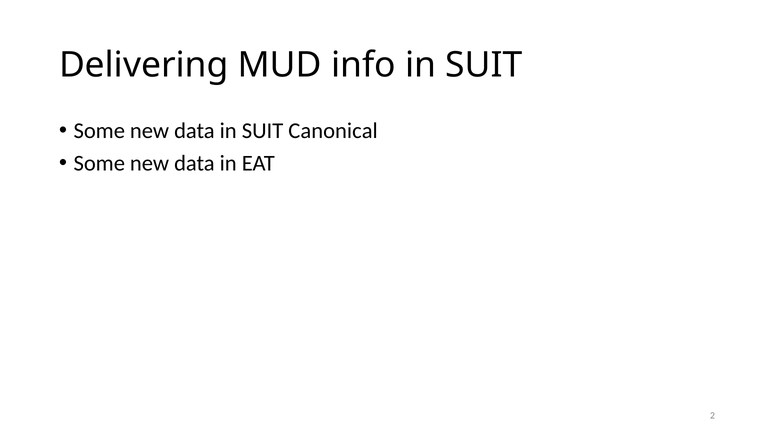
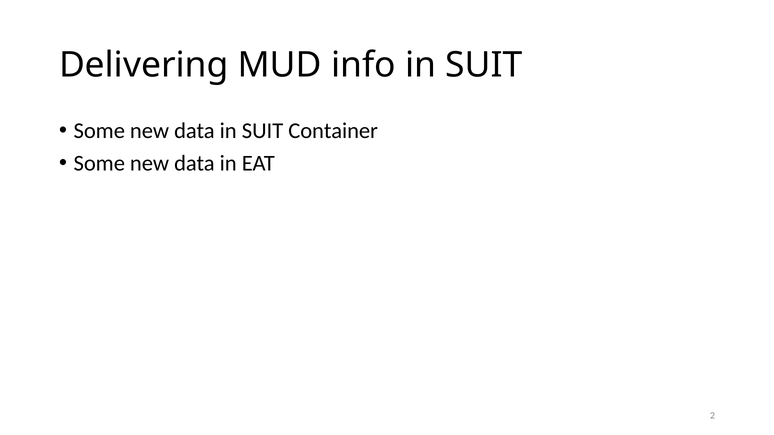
Canonical: Canonical -> Container (333, 131)
